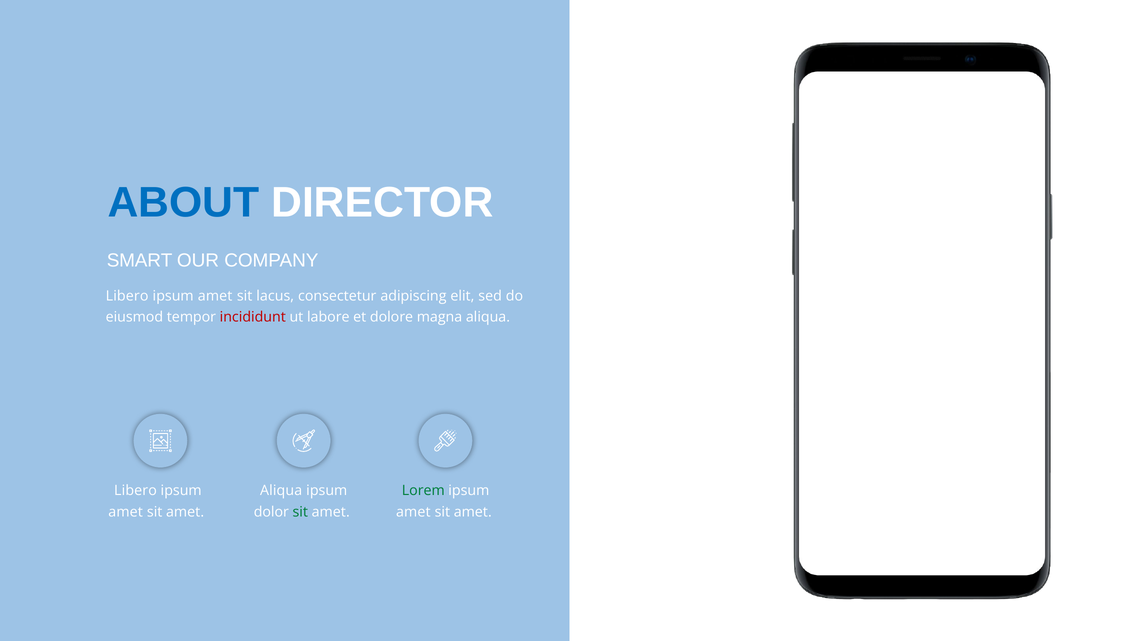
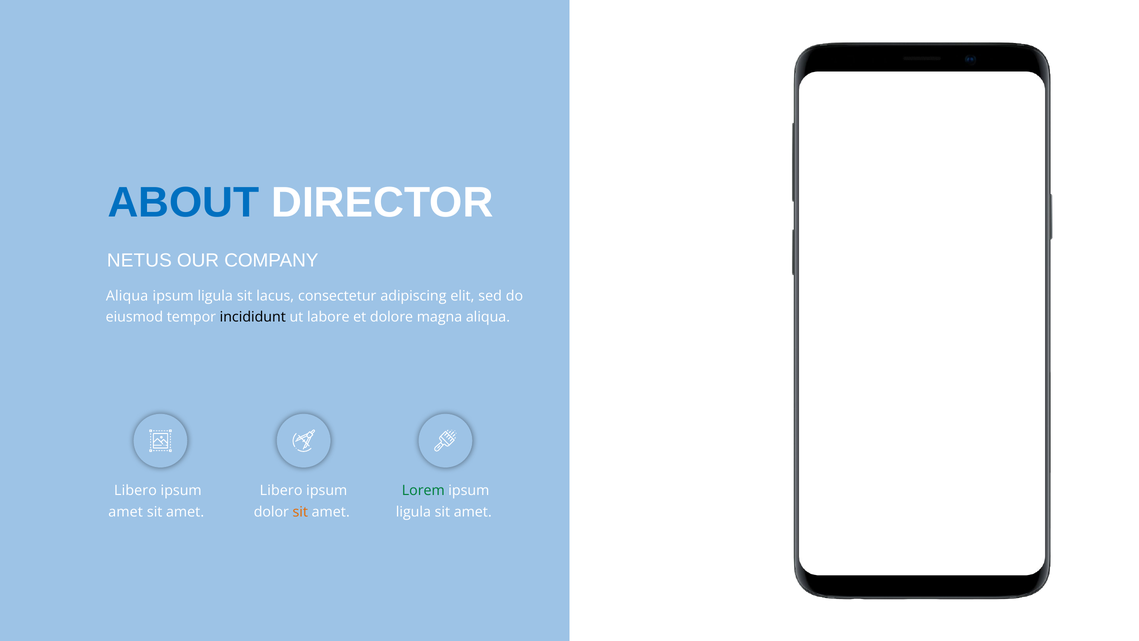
SMART: SMART -> NETUS (139, 260)
Libero: Libero -> Aliqua (127, 296)
amet: amet -> ligula (215, 296)
incididunt colour: red -> black (253, 317)
Aliqua: Aliqua -> Libero (281, 490)
sit colour: green -> orange (300, 512)
amet: amet -> ligula (413, 512)
